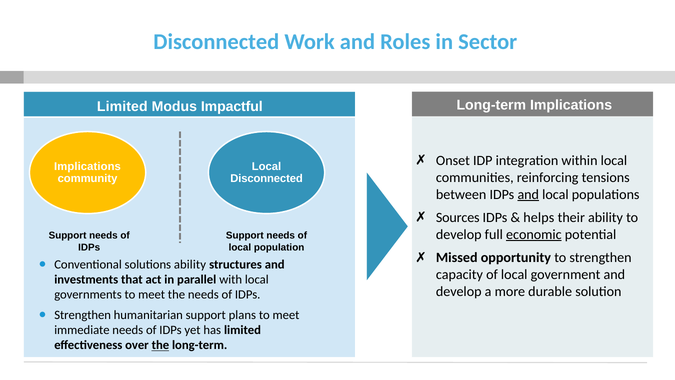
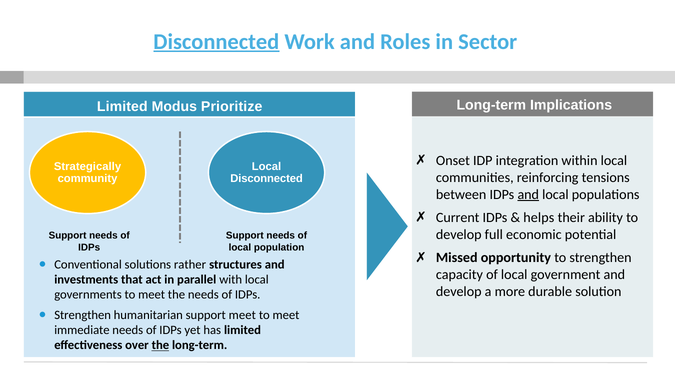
Disconnected underline: none -> present (216, 42)
Impactful: Impactful -> Prioritize (232, 106)
Implications: Implications -> Strategically (88, 166)
Sources: Sources -> Current (458, 218)
economic underline: present -> none (534, 234)
solutions ability: ability -> rather (190, 264)
support plans: plans -> meet (242, 315)
